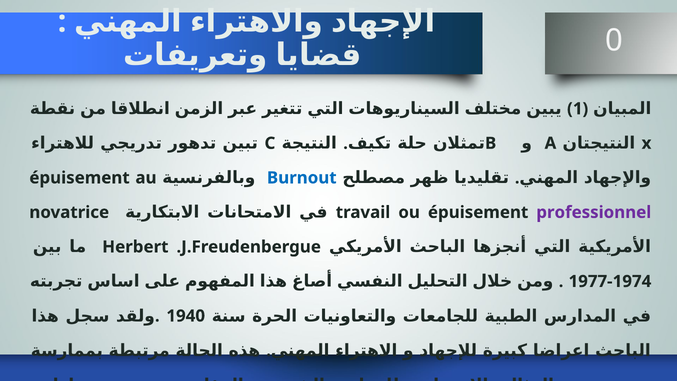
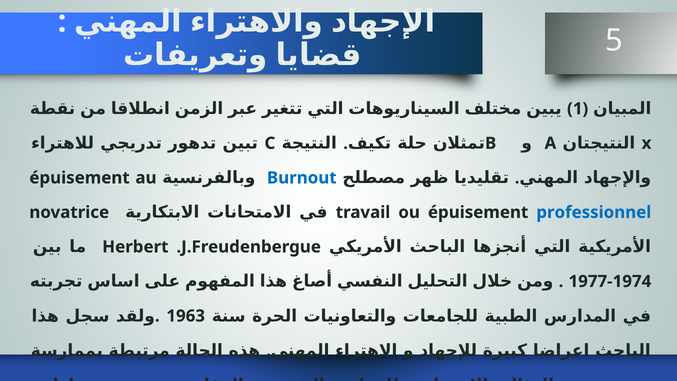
0: 0 -> 5 (614, 40)
professionnel colour: purple -> blue (594, 212)
1940: 1940 -> 1963 (186, 316)
